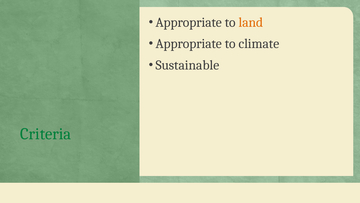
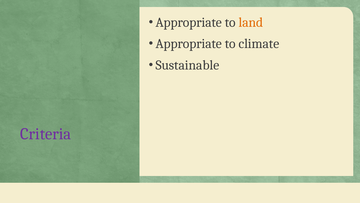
Criteria colour: green -> purple (46, 134)
